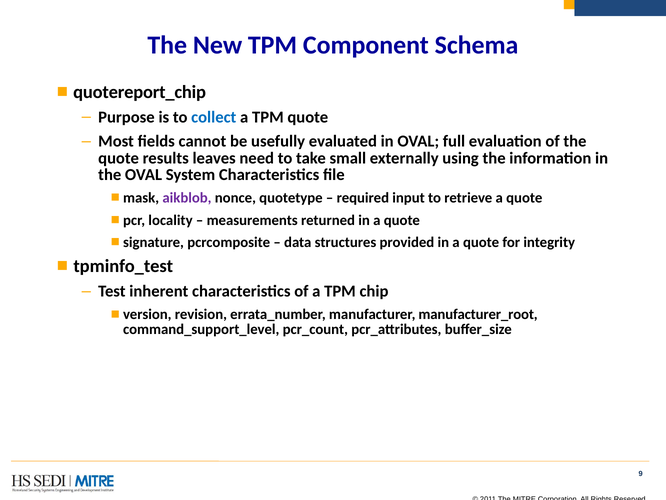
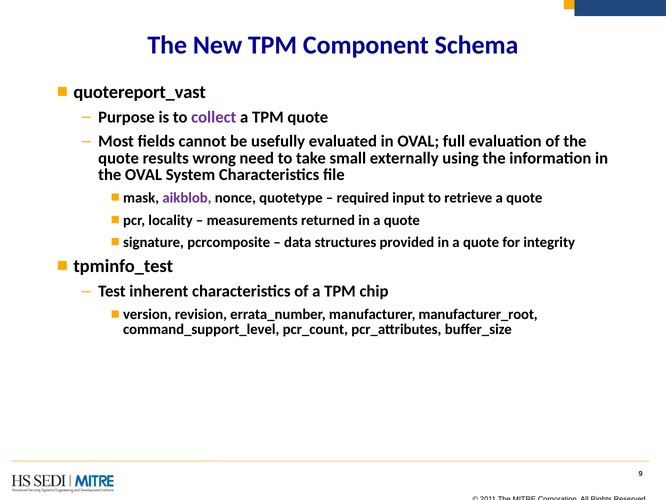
quotereport_chip: quotereport_chip -> quotereport_vast (140, 92)
collect colour: blue -> purple (214, 117)
leaves: leaves -> wrong (214, 158)
